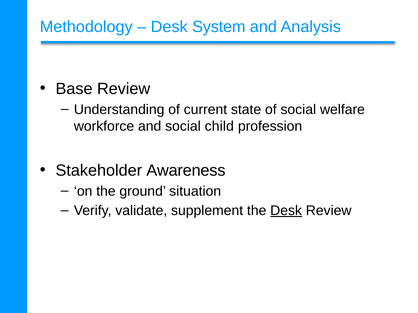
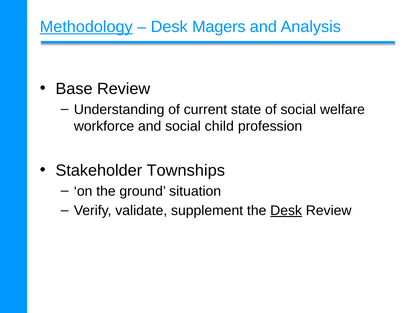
Methodology underline: none -> present (86, 27)
System: System -> Magers (219, 27)
Awareness: Awareness -> Townships (186, 171)
